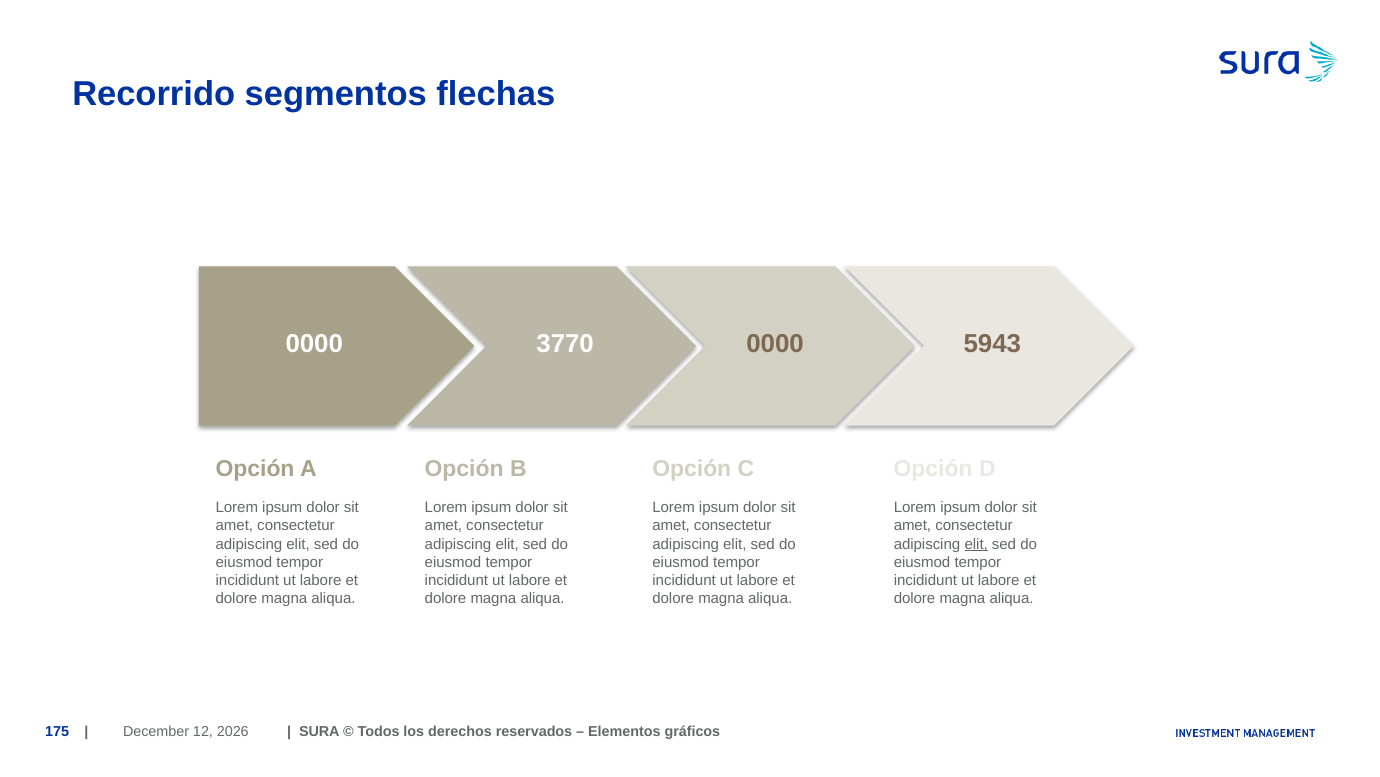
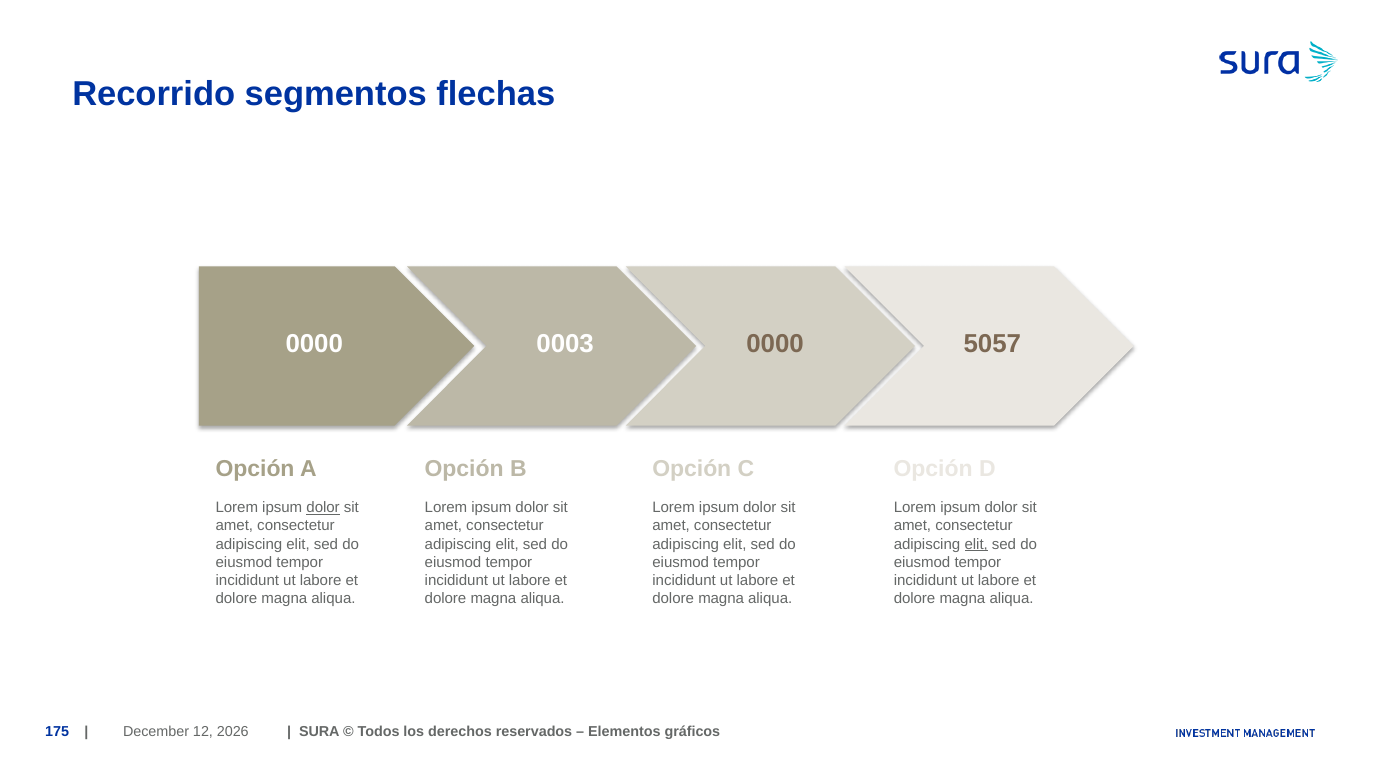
3770: 3770 -> 0003 (565, 344)
5943: 5943 -> 5057 (992, 344)
dolor underline: none -> present (323, 507)
